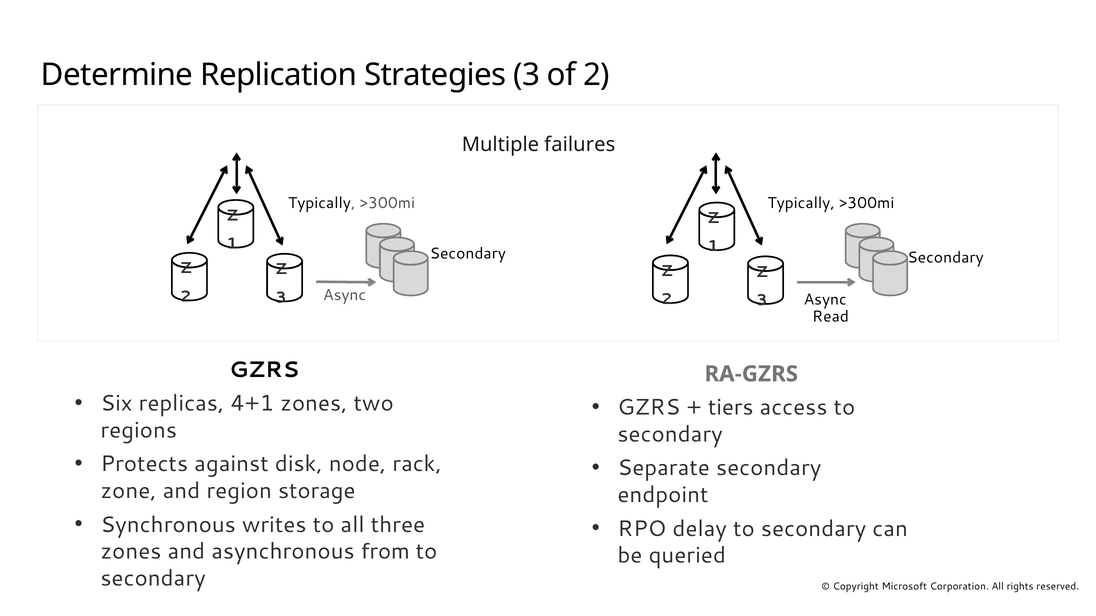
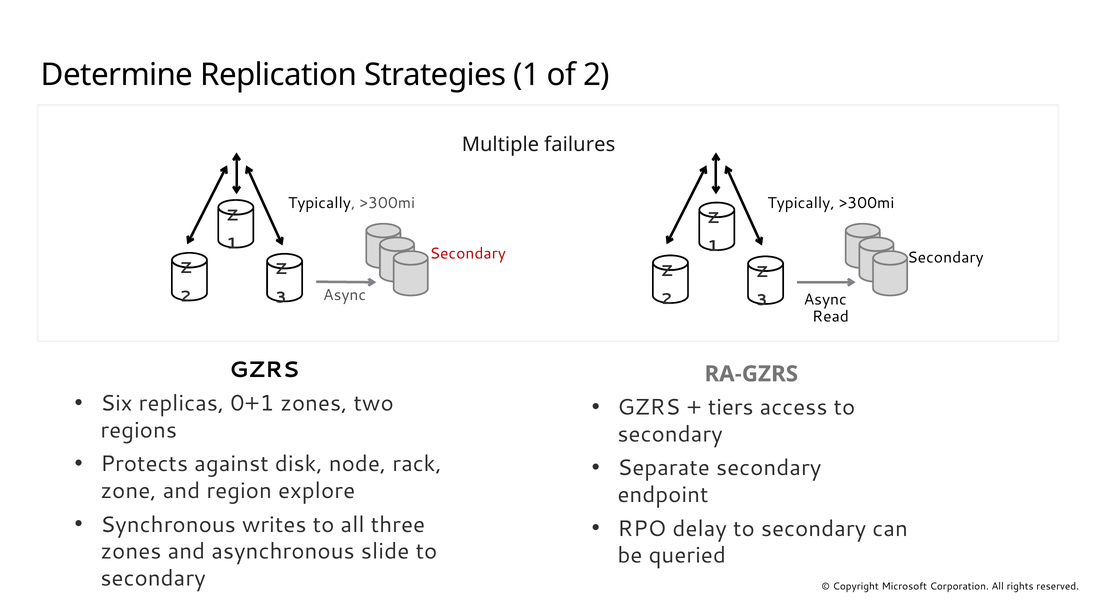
Strategies 3: 3 -> 1 (527, 75)
Secondary colour: black -> red (468, 254)
4+1: 4+1 -> 0+1 (252, 404)
storage: storage -> explore (317, 491)
from: from -> slide (385, 552)
